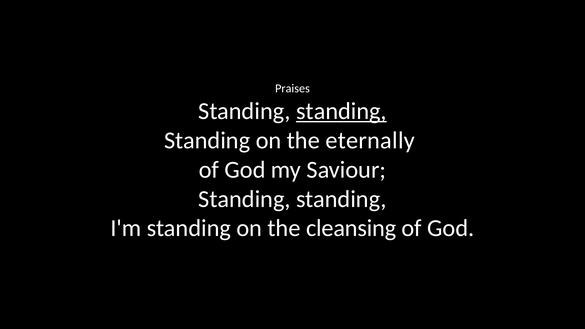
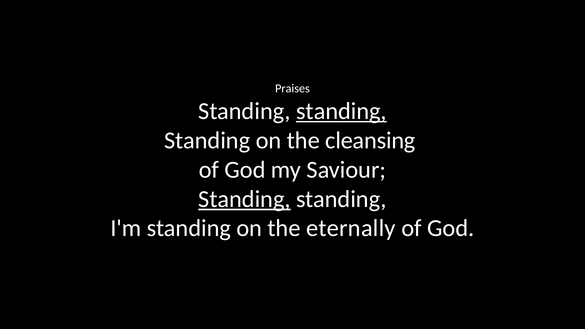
eternally: eternally -> cleansing (370, 141)
Standing underline: none -> present (244, 199)
cleansing: cleansing -> eternally (351, 228)
